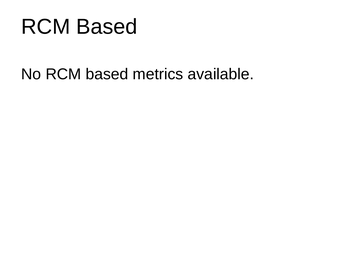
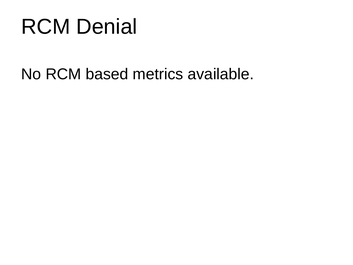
Based: Based -> Denial (107, 27)
